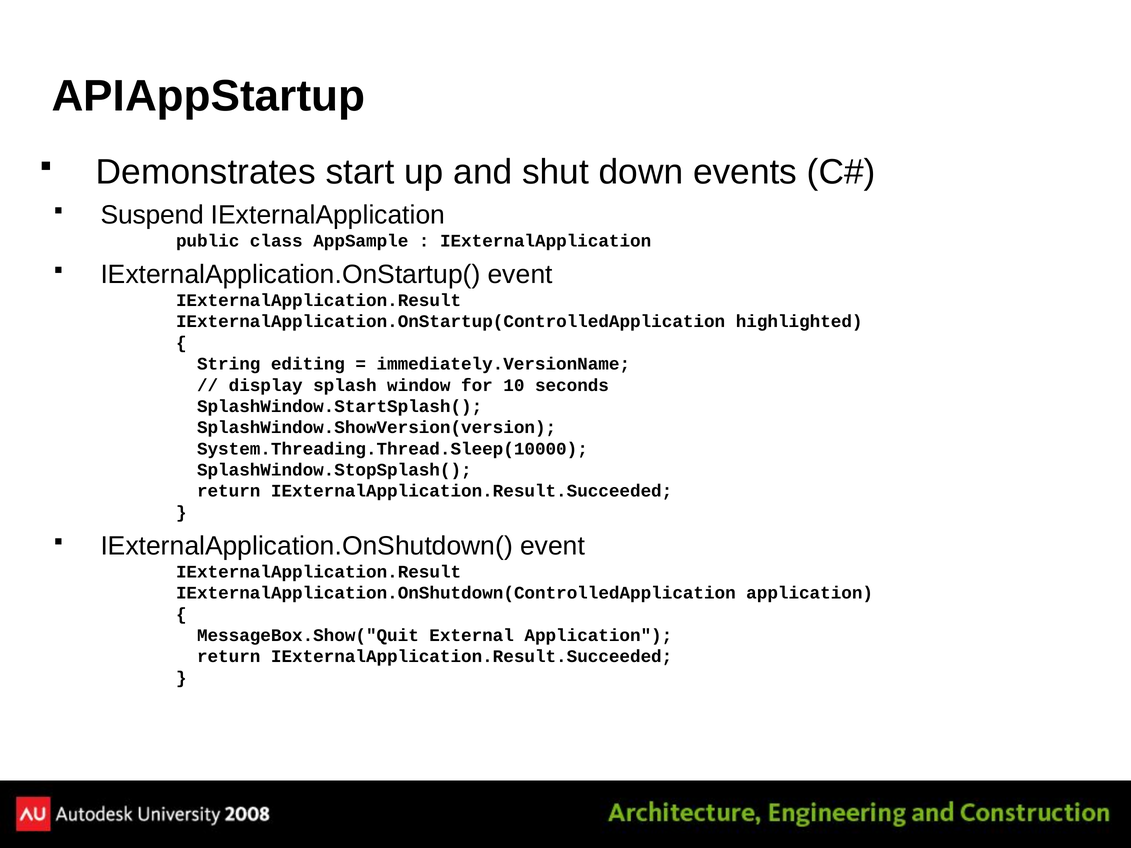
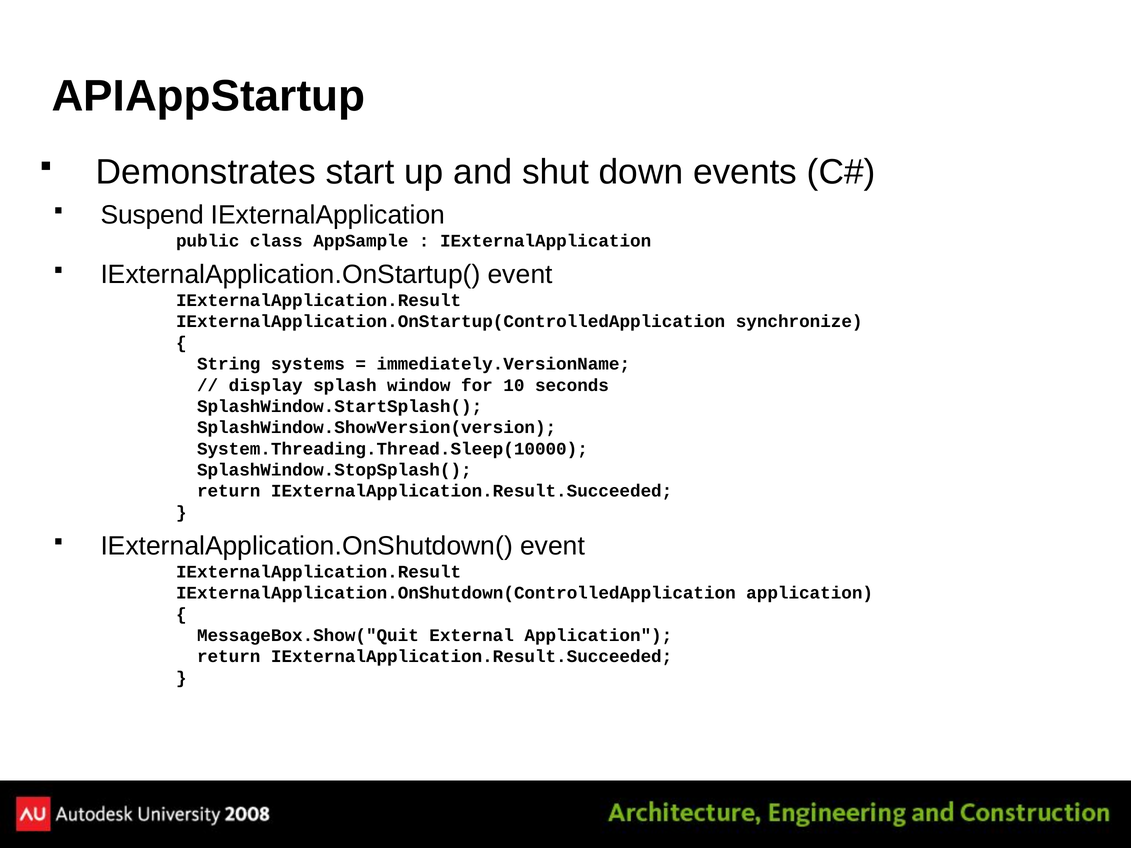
highlighted: highlighted -> synchronize (799, 322)
editing: editing -> systems (308, 364)
